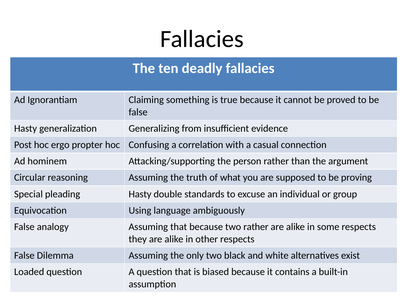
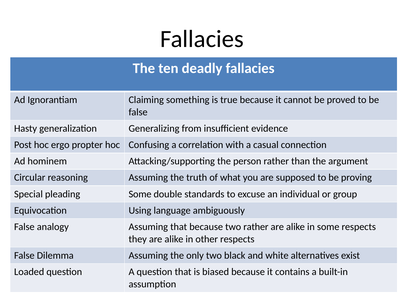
pleading Hasty: Hasty -> Some (140, 194)
